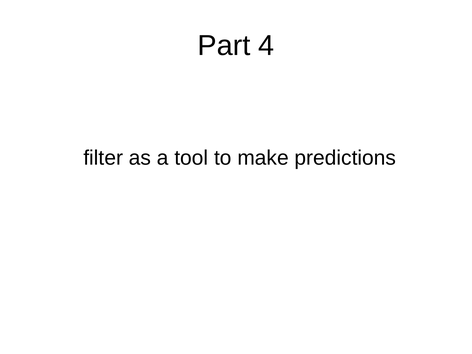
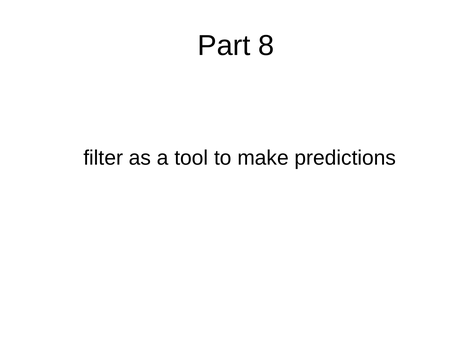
4: 4 -> 8 (266, 46)
